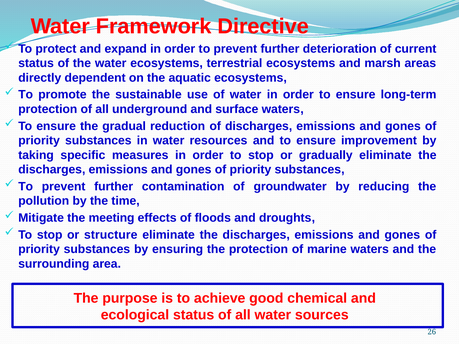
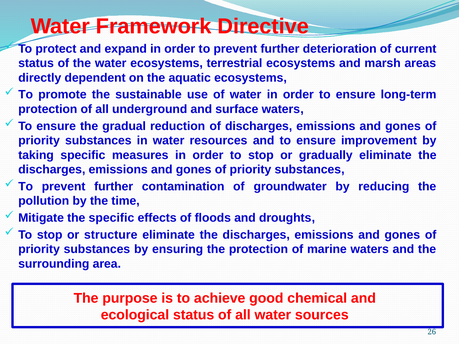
the meeting: meeting -> specific (111, 218)
